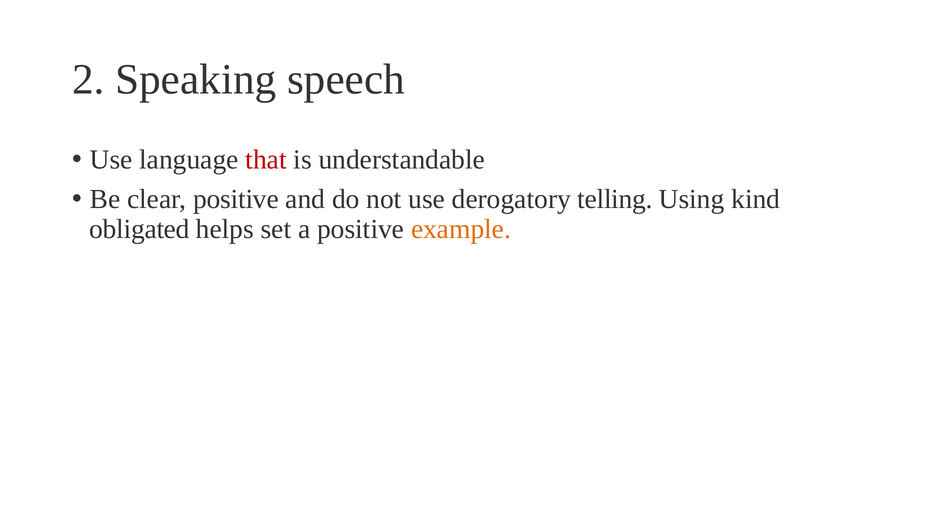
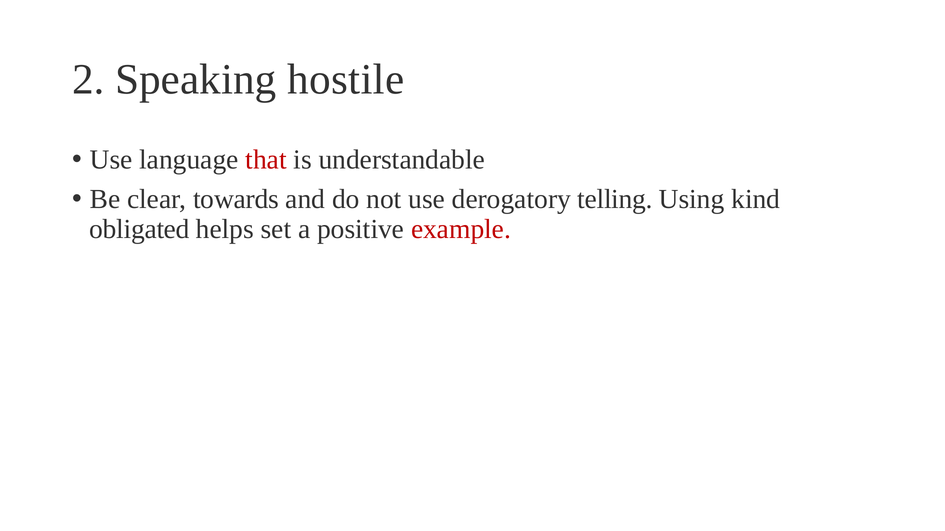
speech: speech -> hostile (346, 79)
clear positive: positive -> towards (236, 199)
example colour: orange -> red (461, 229)
